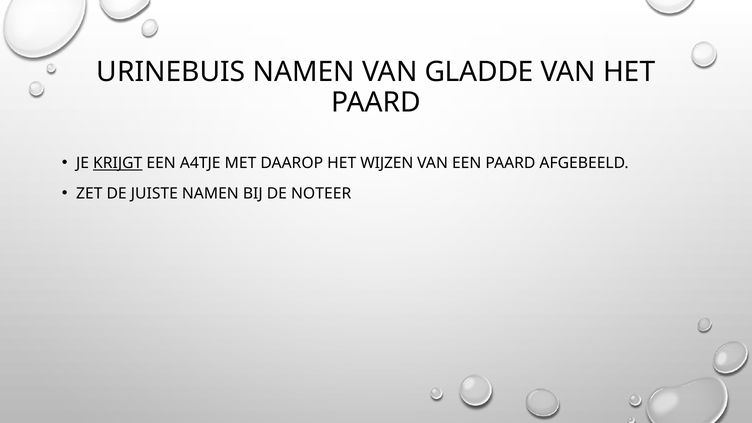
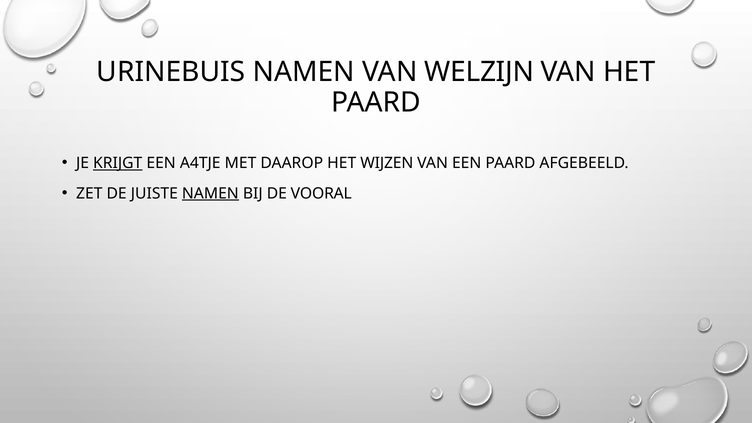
GLADDE: GLADDE -> WELZIJN (479, 72)
NAMEN underline: none -> present (210, 193)
NOTEER: NOTEER -> VOORAL (321, 193)
